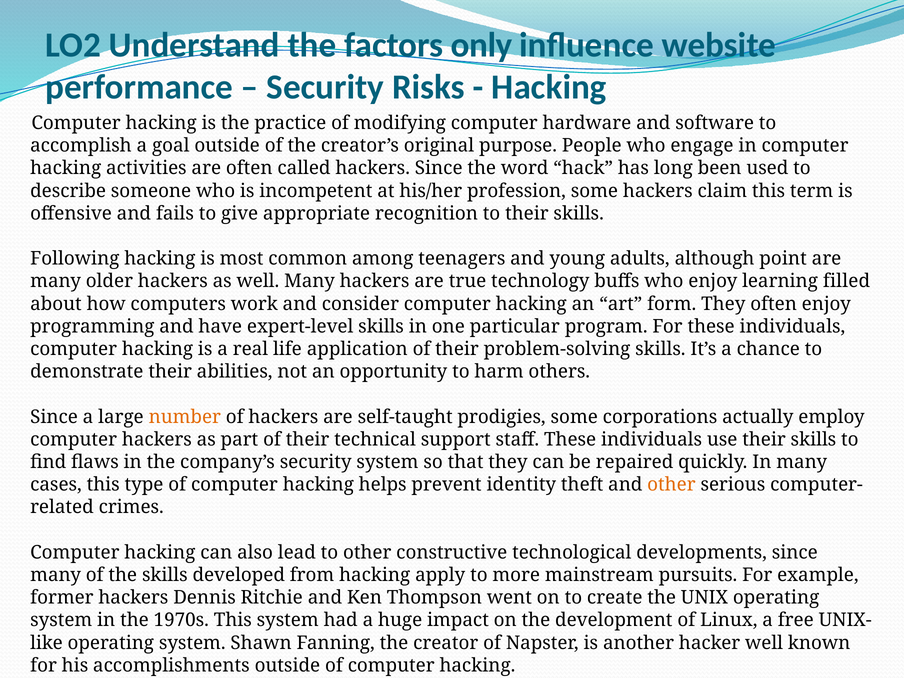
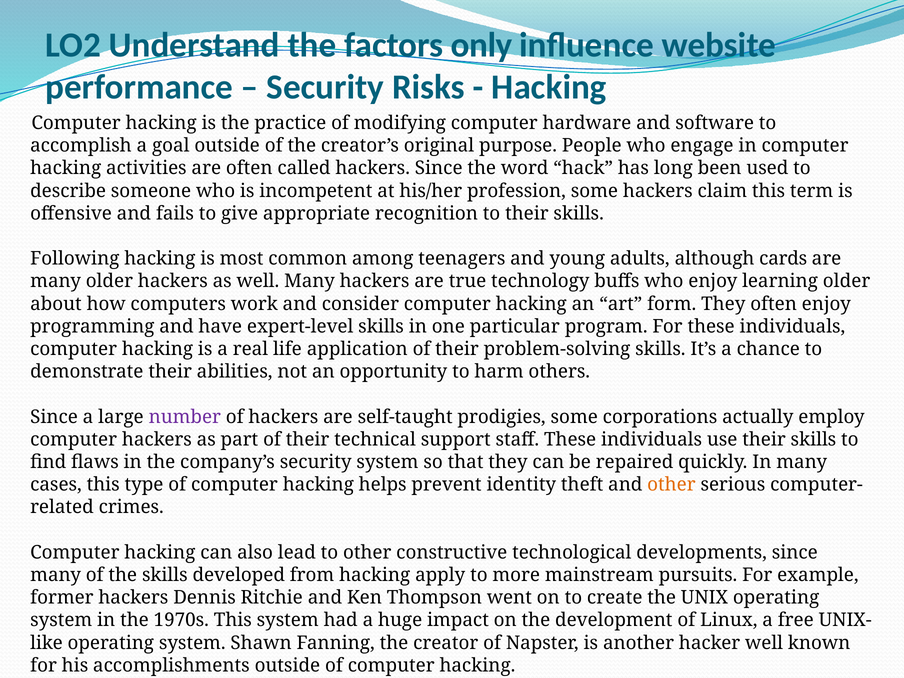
point: point -> cards (783, 259)
learning filled: filled -> older (847, 281)
number colour: orange -> purple (185, 417)
